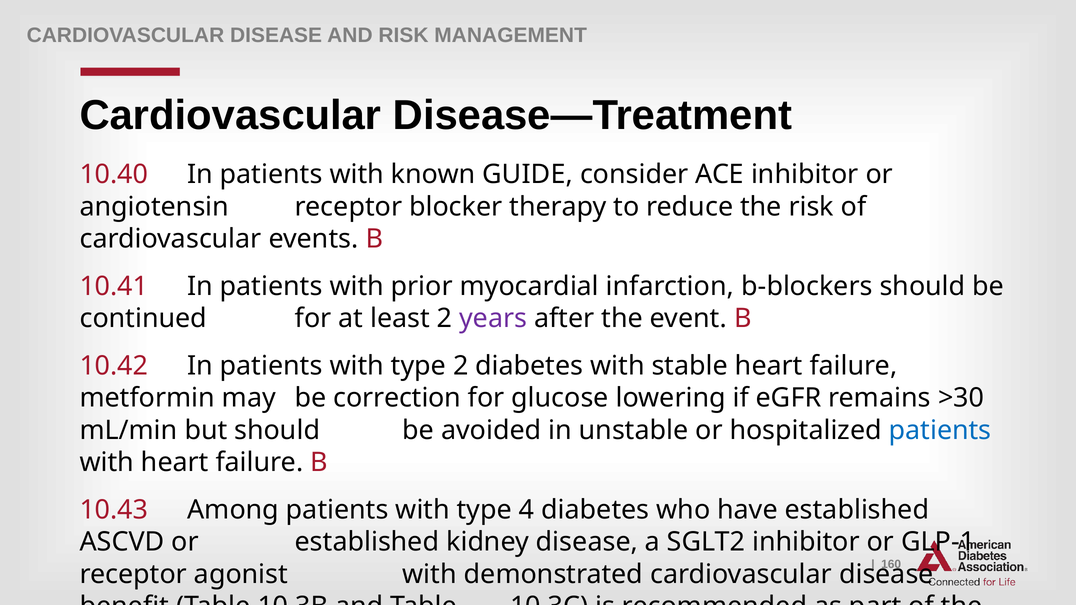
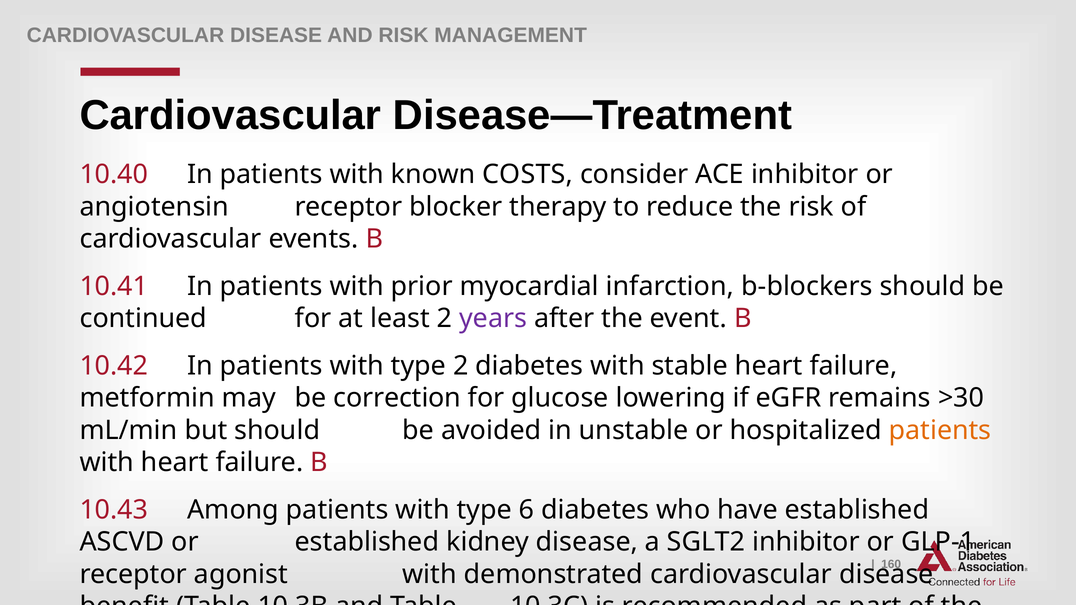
GUIDE: GUIDE -> COSTS (528, 175)
patients colour: blue -> orange (940, 430)
4: 4 -> 6 (527, 510)
